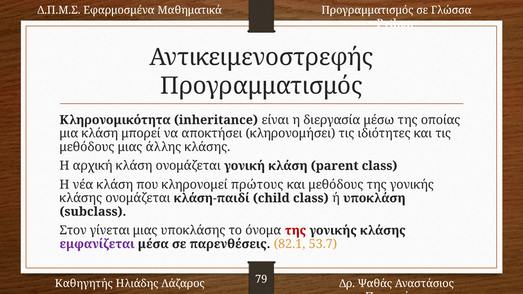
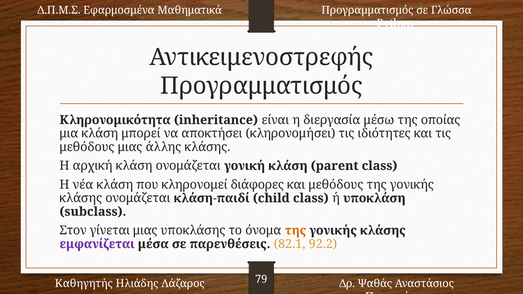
πρώτους: πρώτους -> διάφορες (257, 185)
της colour: red -> orange (296, 231)
53.7: 53.7 -> 92.2 (323, 244)
